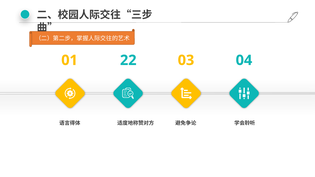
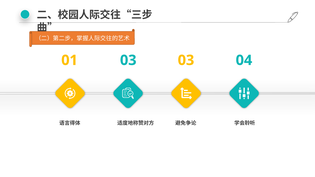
01 22: 22 -> 03 (128, 60)
